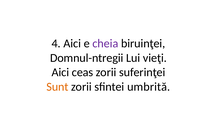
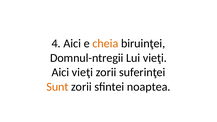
cheia colour: purple -> orange (105, 43)
Aici ceas: ceas -> vieţi (82, 72)
umbrită: umbrită -> noaptea (149, 87)
